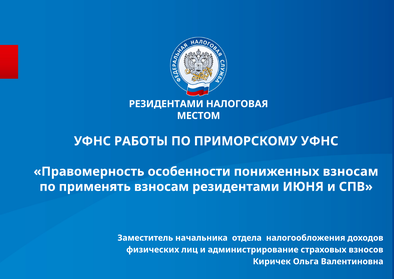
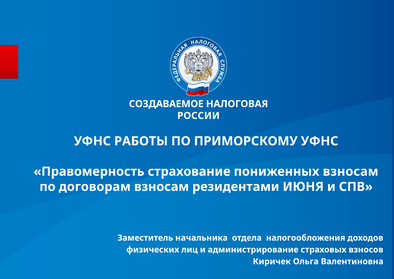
РЕЗИДЕНТАМИ: РЕЗИДЕНТАМИ -> СОЗДАВАЕМОЕ (166, 104)
МЕСТОМ: МЕСТОМ -> РОССИИ (198, 116)
особенности: особенности -> страхование (189, 171)
применять: применять -> договорам (95, 186)
